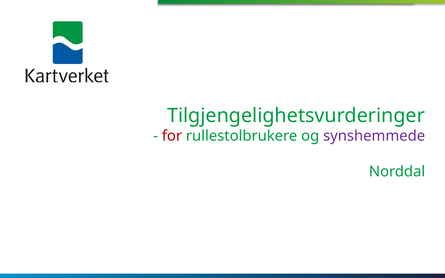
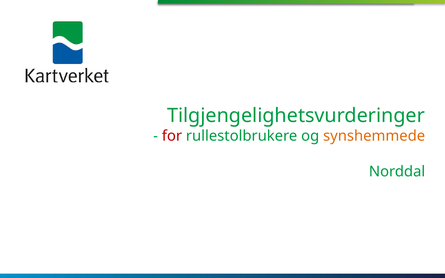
synshemmede colour: purple -> orange (374, 136)
